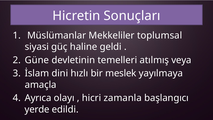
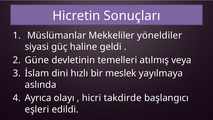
toplumsal: toplumsal -> yöneldiler (160, 35)
amaçla: amaçla -> aslında (41, 85)
zamanla: zamanla -> takdirde (123, 98)
yerde: yerde -> eşleri (37, 109)
